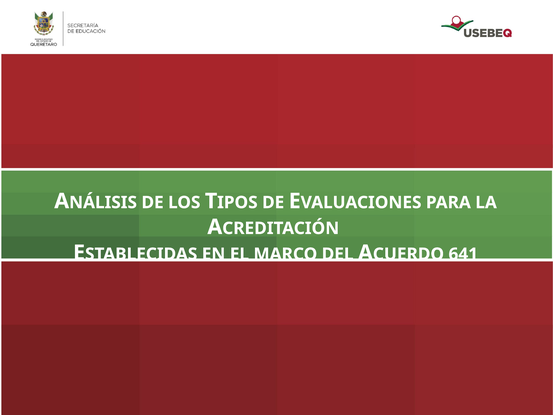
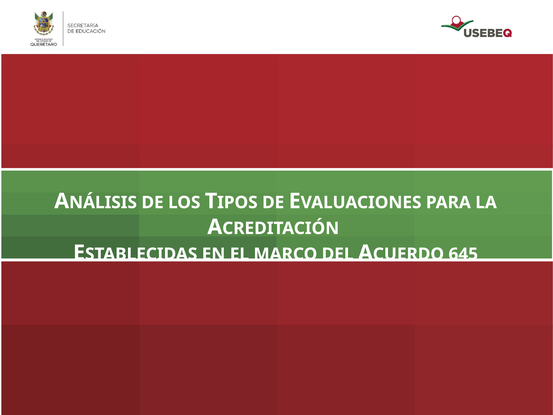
641: 641 -> 645 (463, 254)
